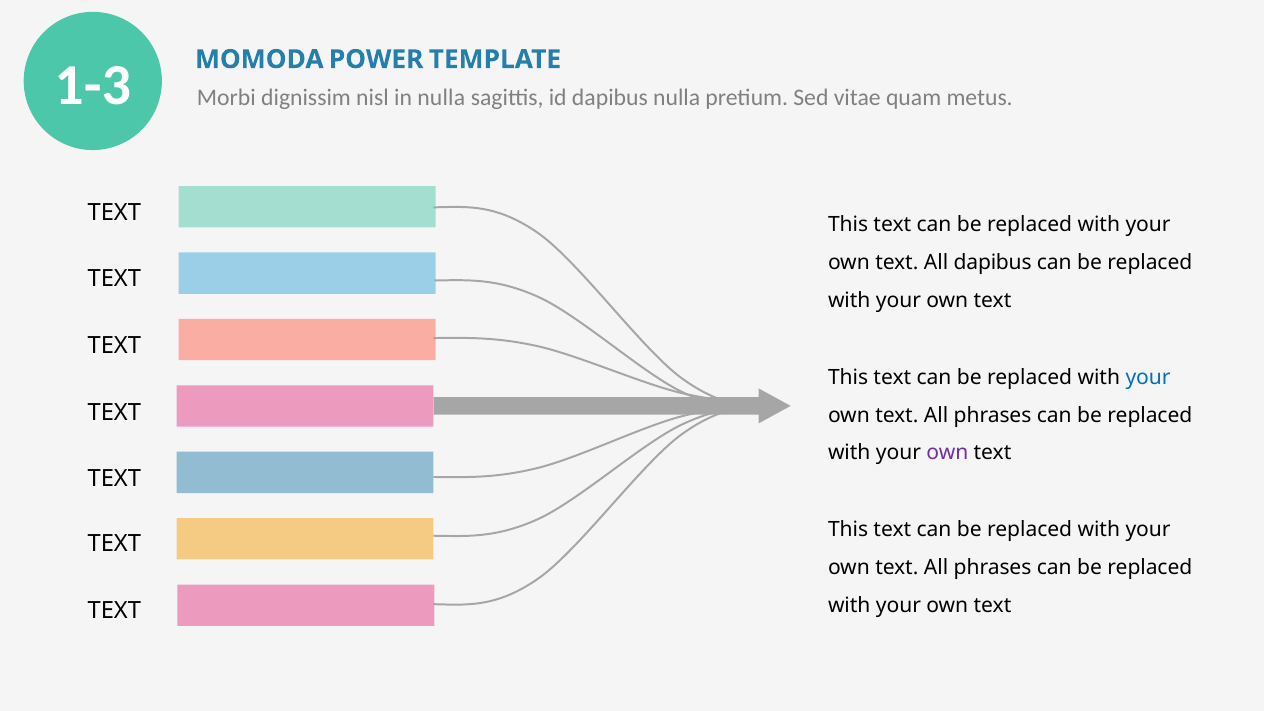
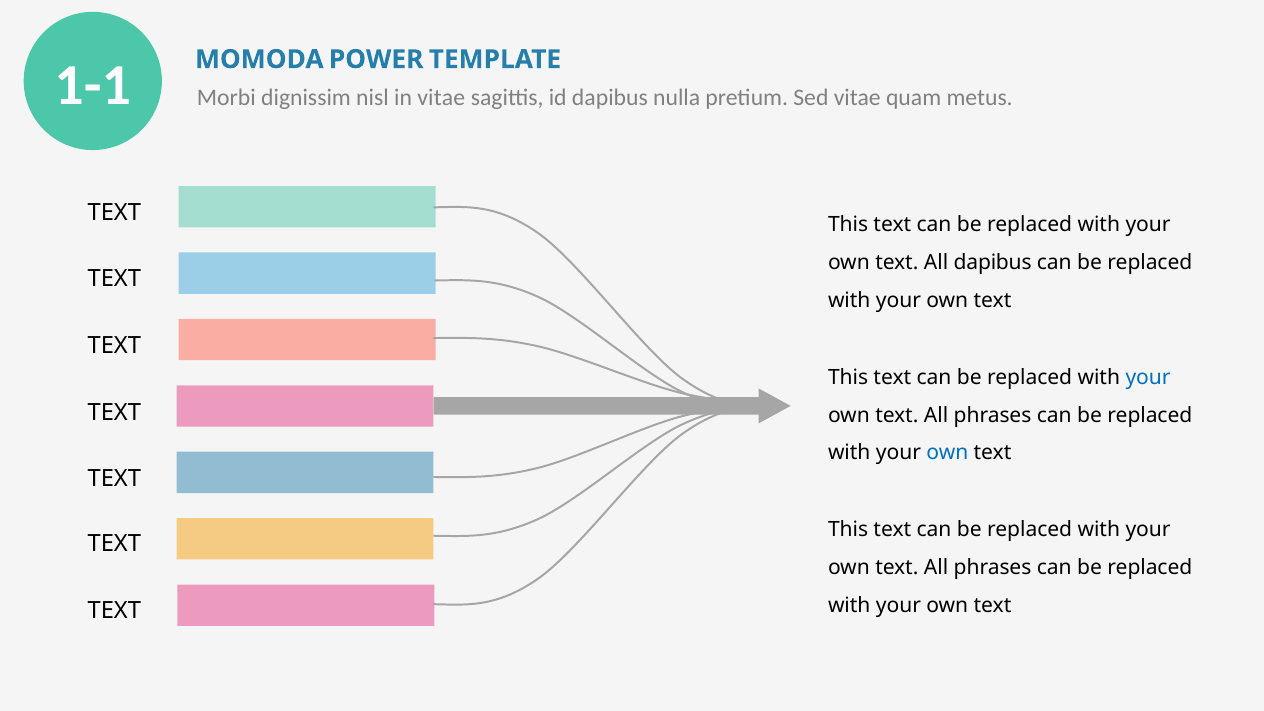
1-3: 1-3 -> 1-1 (93, 85)
in nulla: nulla -> vitae (441, 98)
own colour: purple -> blue (947, 453)
